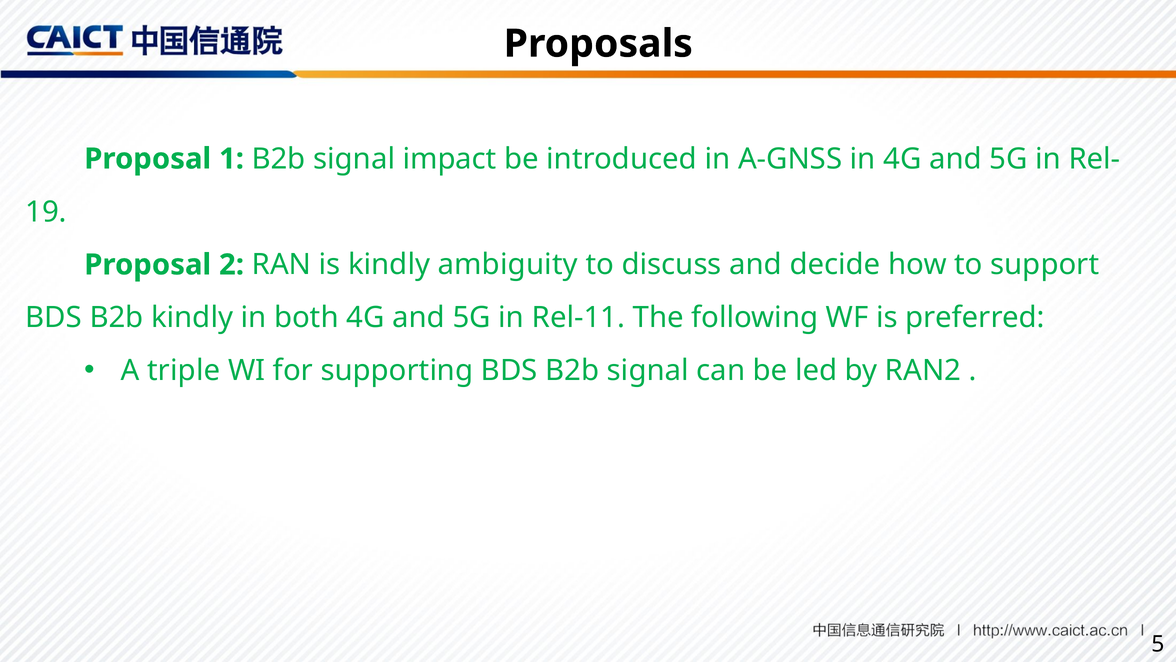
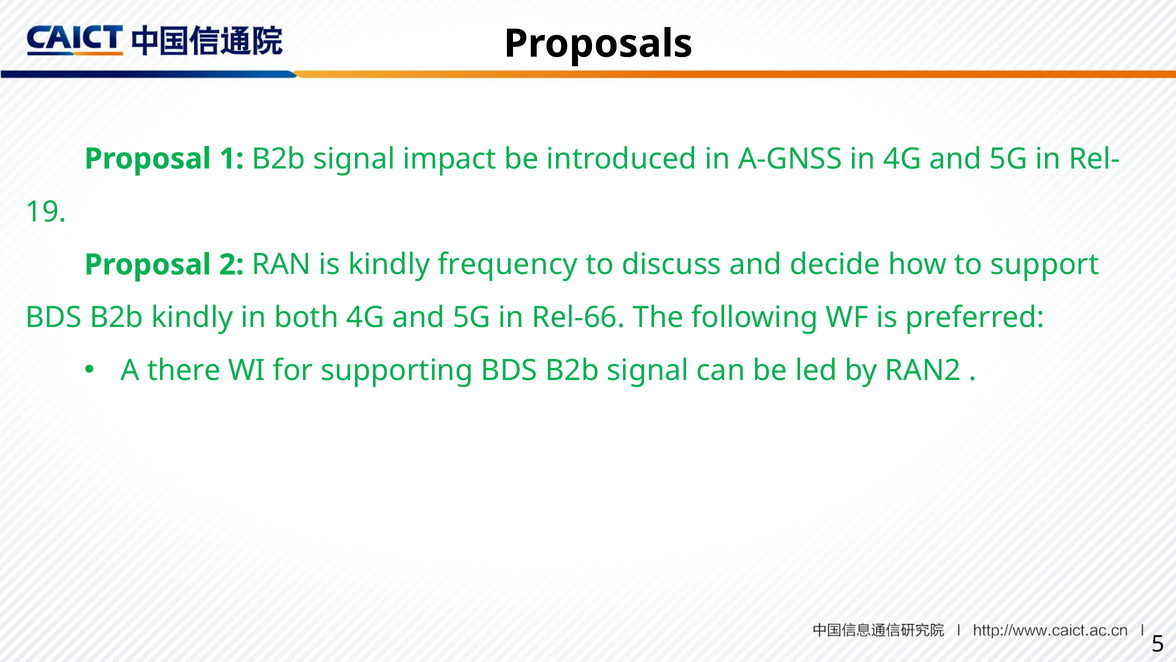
ambiguity: ambiguity -> frequency (508, 265)
Rel-11: Rel-11 -> Rel-66 (578, 317)
triple: triple -> there (184, 370)
